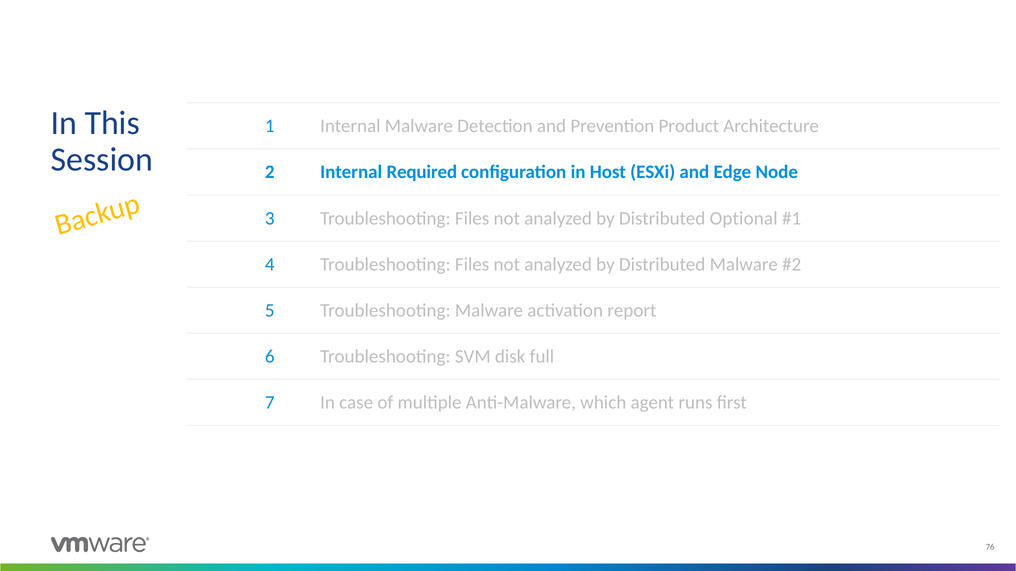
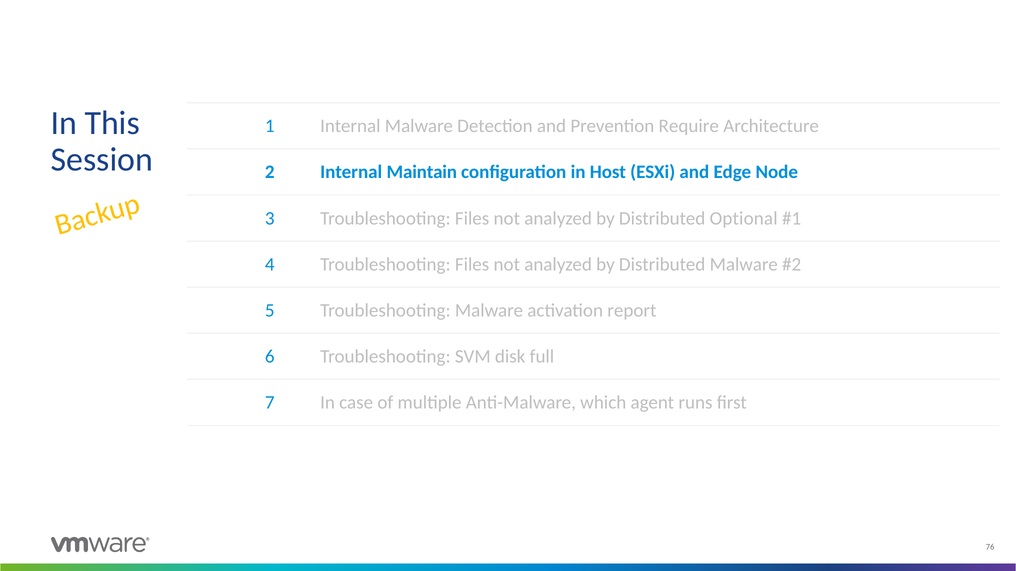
Product: Product -> Require (689, 126)
Required: Required -> Maintain (422, 172)
